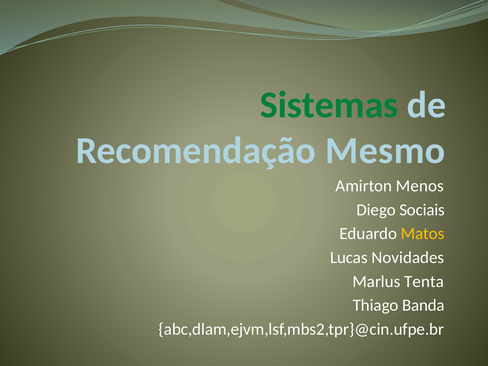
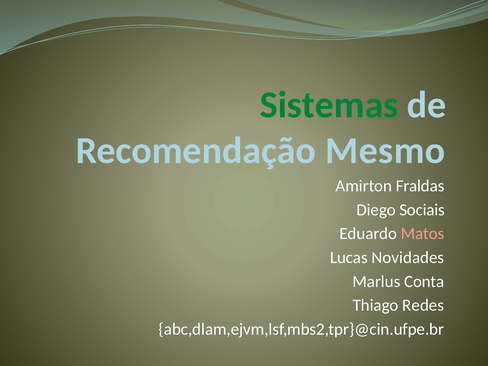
Menos: Menos -> Fraldas (420, 186)
Matos colour: yellow -> pink (423, 234)
Tenta: Tenta -> Conta (424, 281)
Banda: Banda -> Redes (423, 305)
